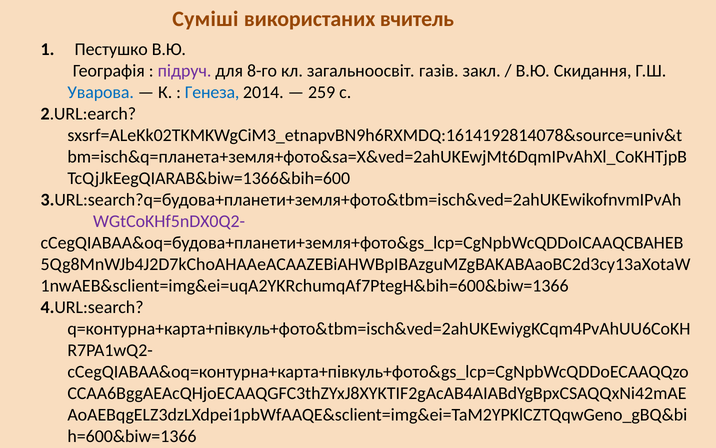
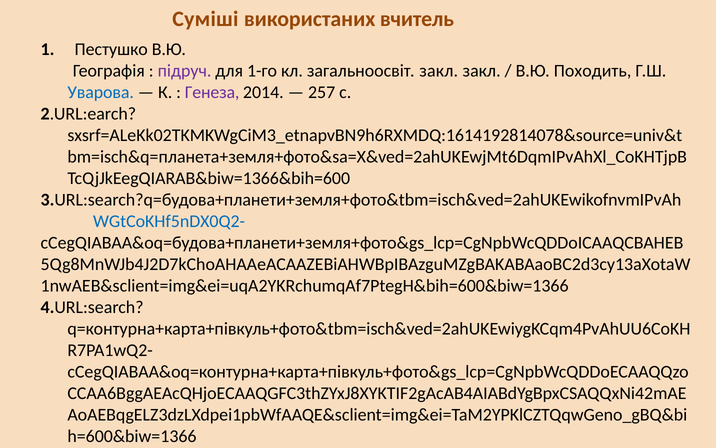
8-го: 8-го -> 1-го (262, 71)
загальноосвіт газів: газів -> закл (439, 71)
Скидання: Скидання -> Походить (593, 71)
Генеза colour: blue -> purple (212, 92)
259: 259 -> 257 (322, 92)
WGtCoKHf5nDX0Q2- colour: purple -> blue (169, 221)
